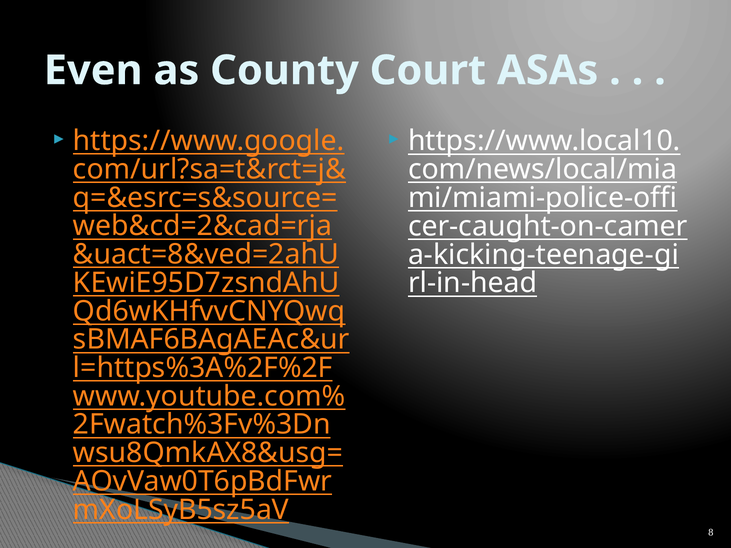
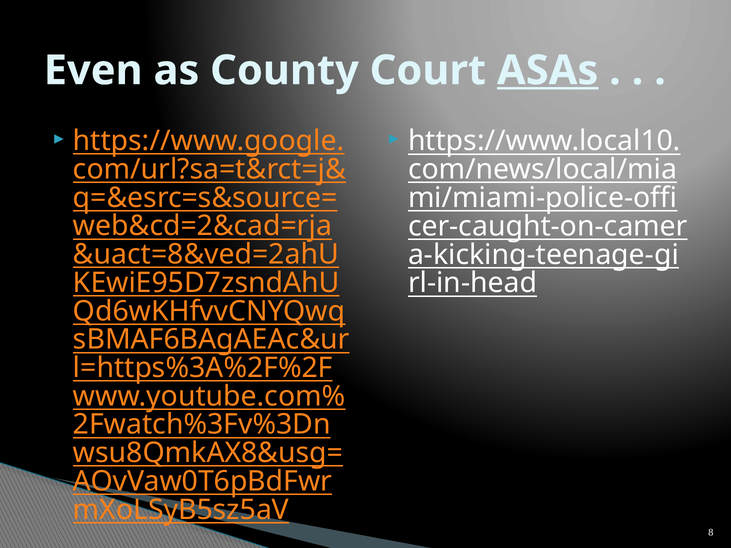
ASAs underline: none -> present (548, 71)
